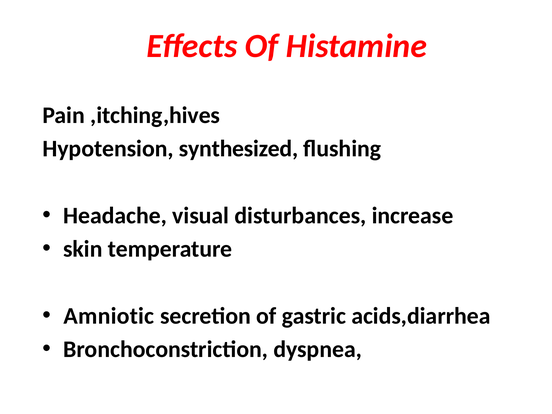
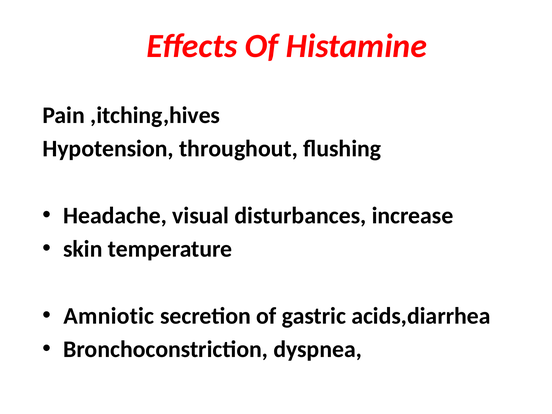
synthesized: synthesized -> throughout (239, 149)
